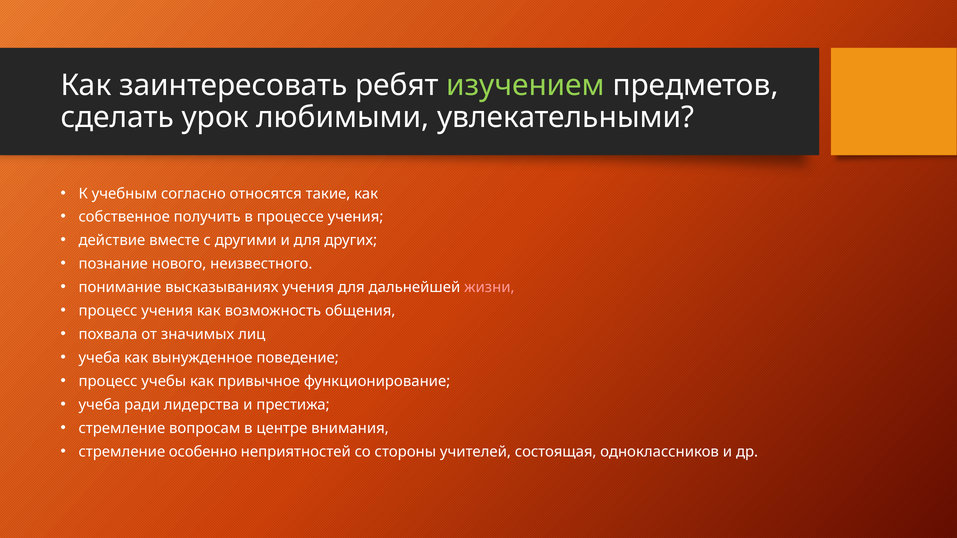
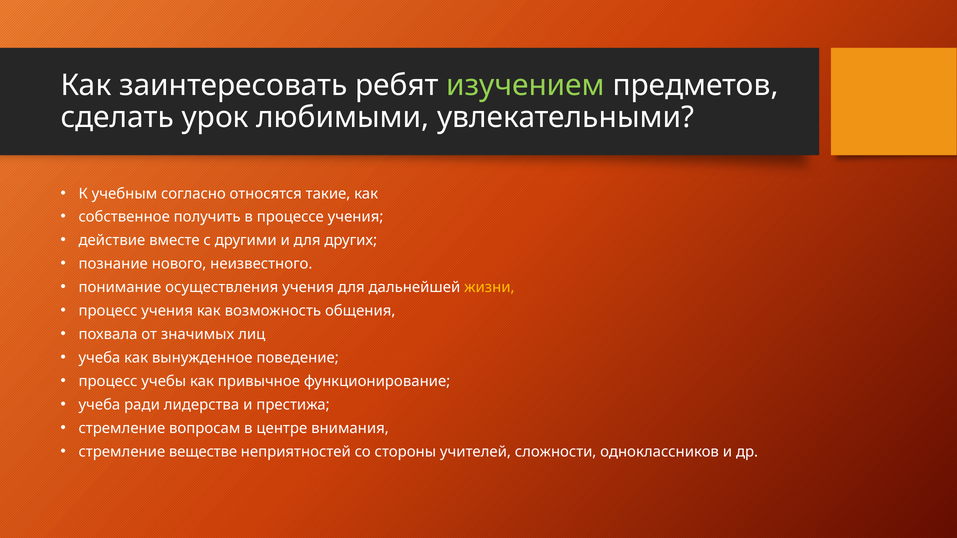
высказываниях: высказываниях -> осуществления (222, 288)
жизни colour: pink -> yellow (489, 288)
особенно: особенно -> веществе (203, 452)
состоящая: состоящая -> сложности (556, 452)
